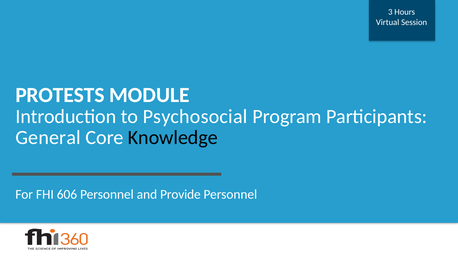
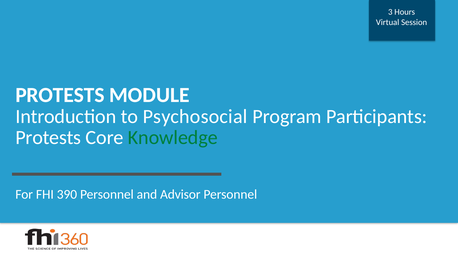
General: General -> Protests (48, 137)
Knowledge colour: black -> green (173, 137)
606: 606 -> 390 (67, 194)
Provide: Provide -> Advisor (180, 194)
